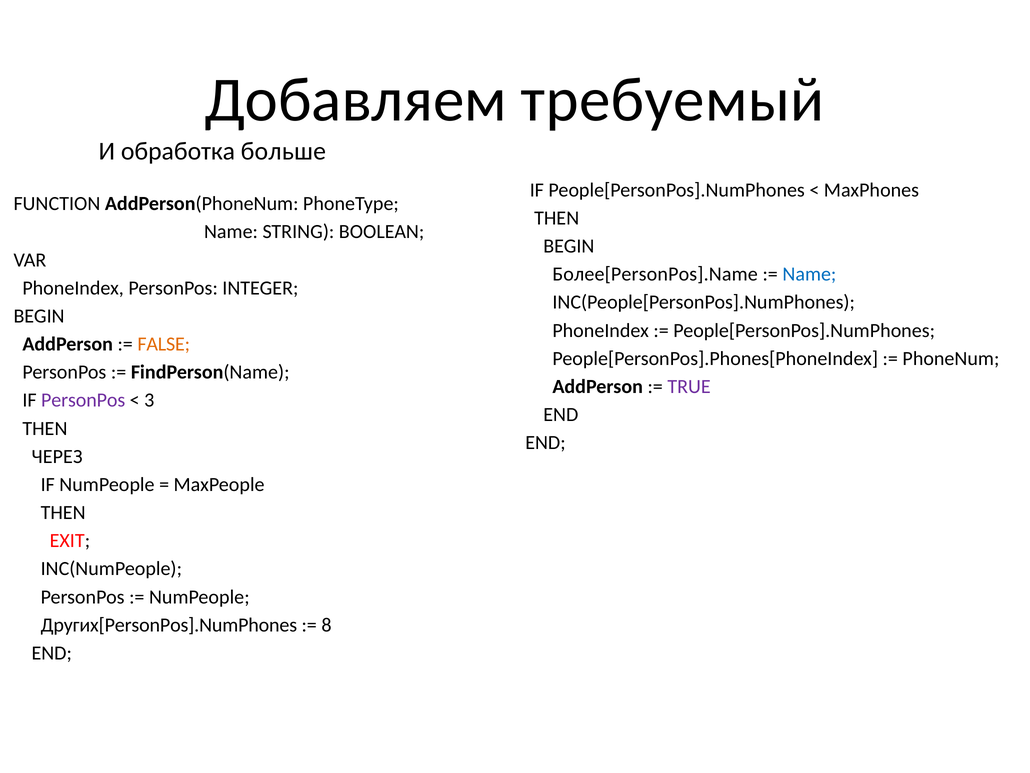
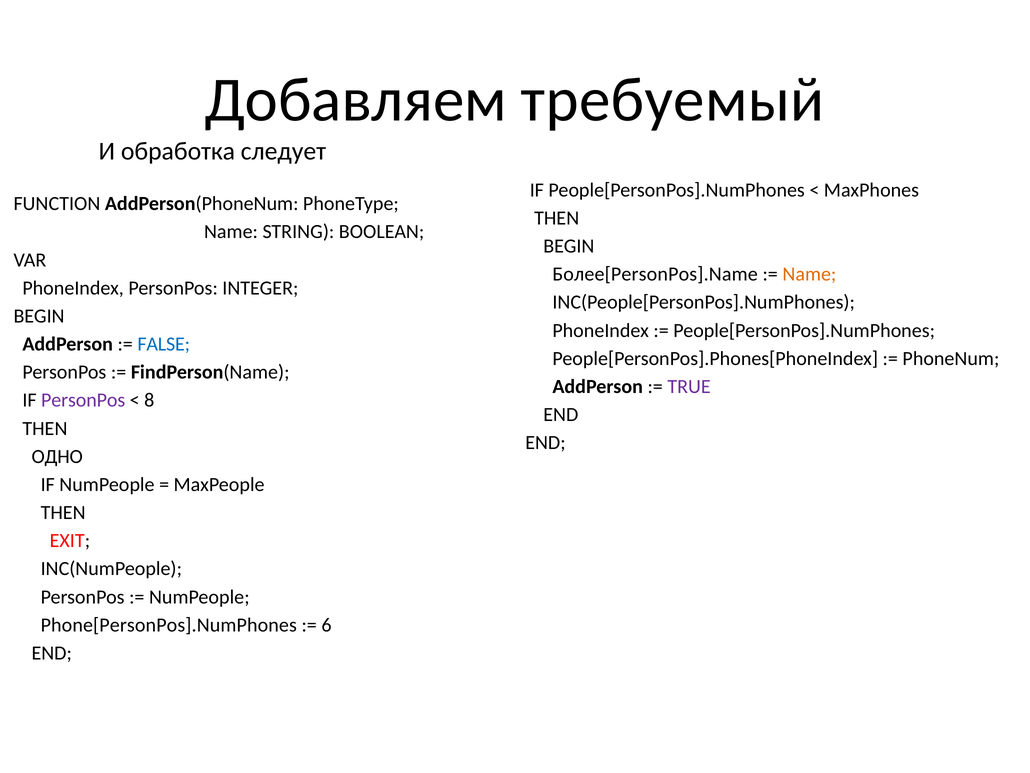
больше: больше -> следует (283, 151)
Name colour: blue -> orange (809, 274)
FALSE colour: orange -> blue (164, 344)
3: 3 -> 8 (149, 400)
ЧЕРЕЗ: ЧЕРЕЗ -> ОДНО (57, 456)
Других[PersonPos].NumPhones: Других[PersonPos].NumPhones -> Phone[PersonPos].NumPhones (169, 625)
8: 8 -> 6 (326, 625)
